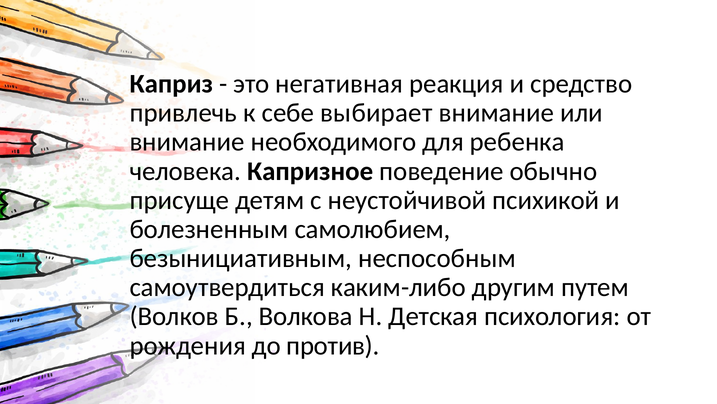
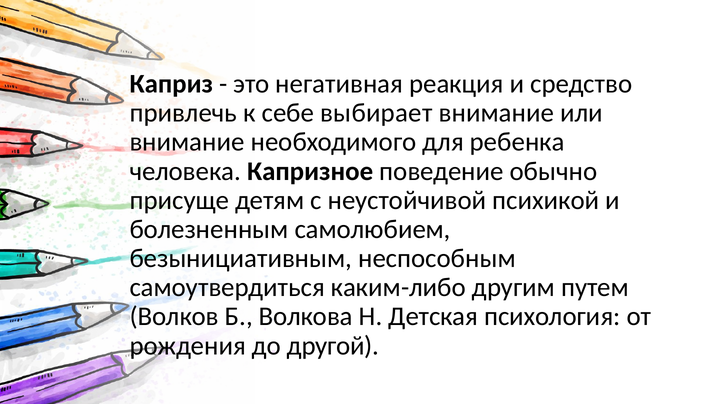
против: против -> другой (333, 345)
